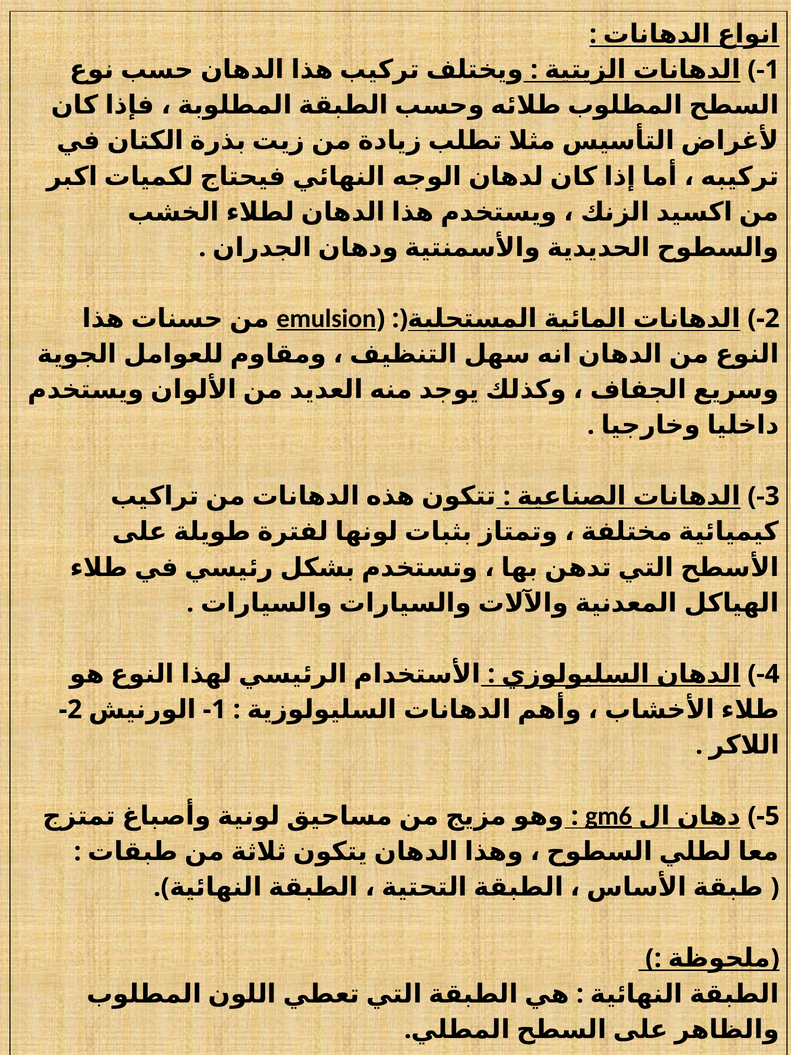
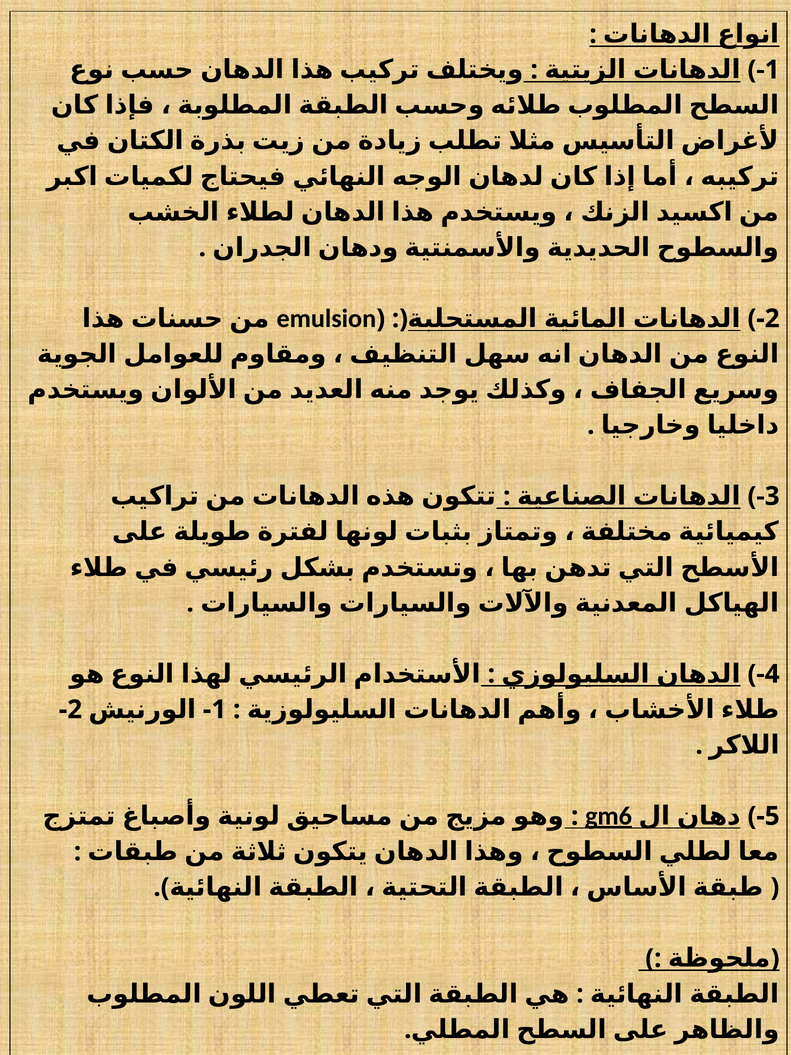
emulsion underline: present -> none (326, 318)
